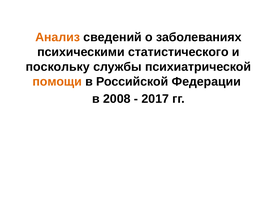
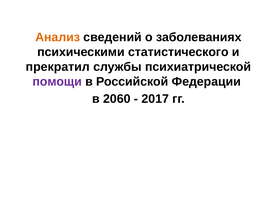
поскольку: поскольку -> прекратил (58, 67)
помощи colour: orange -> purple (57, 81)
2008: 2008 -> 2060 (117, 99)
